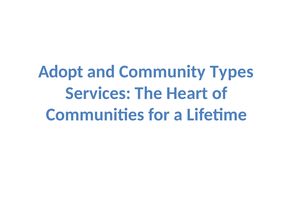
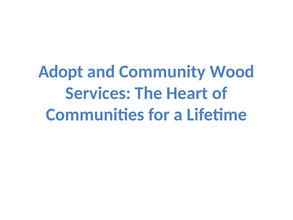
Types: Types -> Wood (232, 72)
